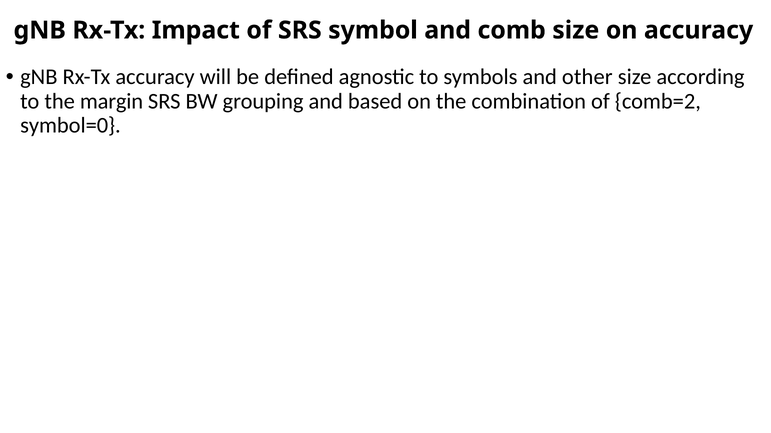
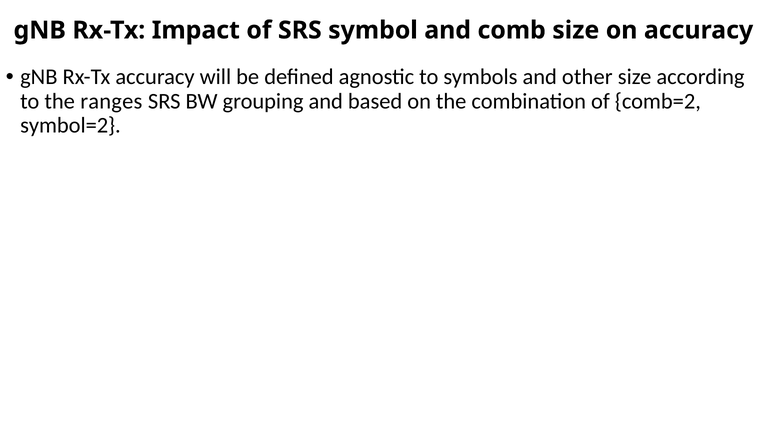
margin: margin -> ranges (111, 101)
symbol=0: symbol=0 -> symbol=2 (71, 126)
